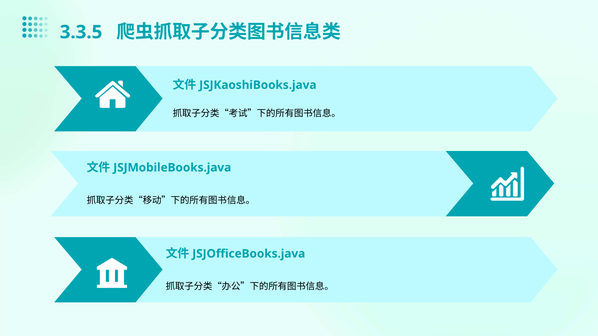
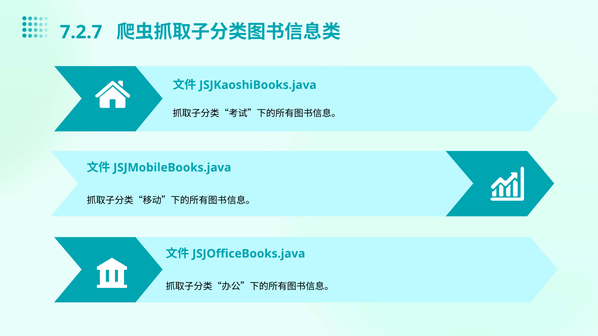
3.3.5: 3.3.5 -> 7.2.7 (81, 32)
